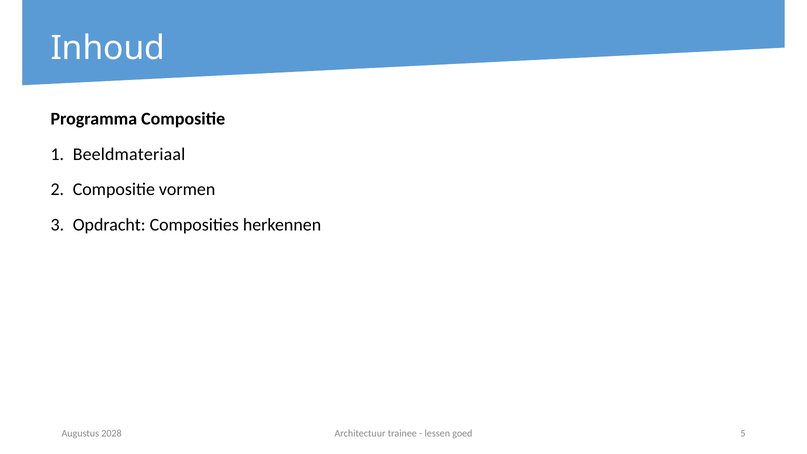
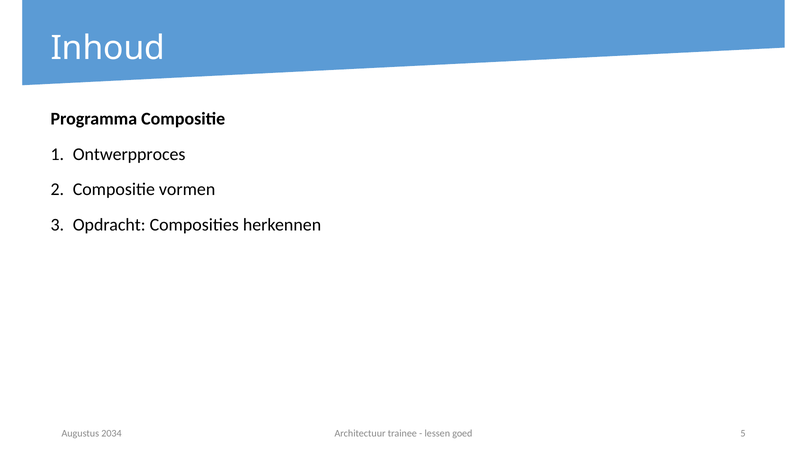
Beeldmateriaal: Beeldmateriaal -> Ontwerpproces (129, 154)
2028: 2028 -> 2034 (111, 433)
